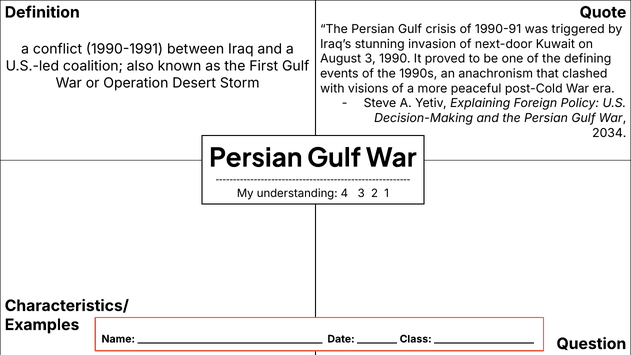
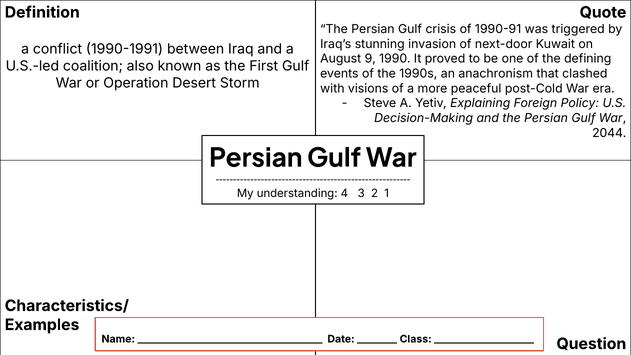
August 3: 3 -> 9 (370, 59)
2034: 2034 -> 2044 (609, 133)
